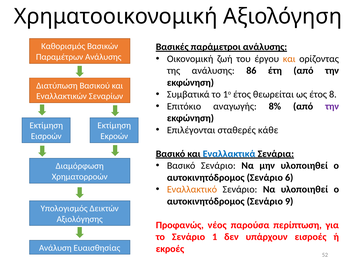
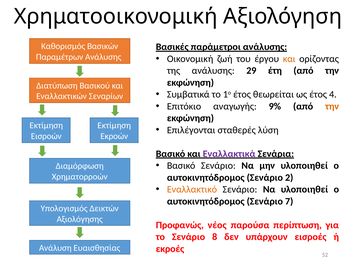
86: 86 -> 29 (251, 71)
8: 8 -> 4 (333, 94)
8%: 8% -> 9% (275, 106)
την colour: purple -> orange (332, 106)
κάθε: κάθε -> λύση (268, 130)
Εναλλακτικά colour: blue -> purple (229, 154)
6: 6 -> 2 (289, 178)
9: 9 -> 7 (289, 201)
1: 1 -> 8 (215, 237)
